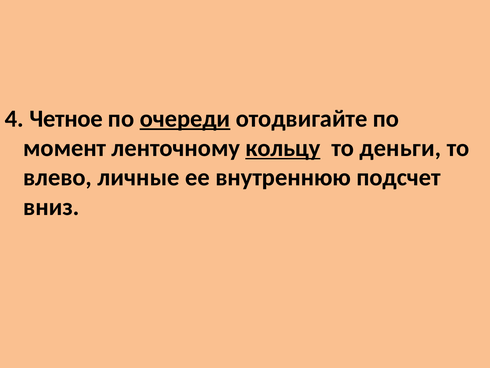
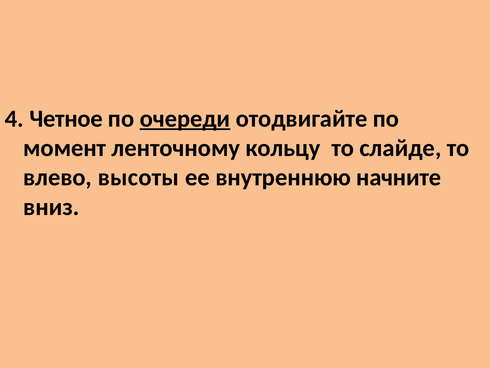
кольцу underline: present -> none (283, 148)
деньги: деньги -> слайде (400, 148)
личные: личные -> высоты (138, 177)
подсчет: подсчет -> начните (399, 177)
